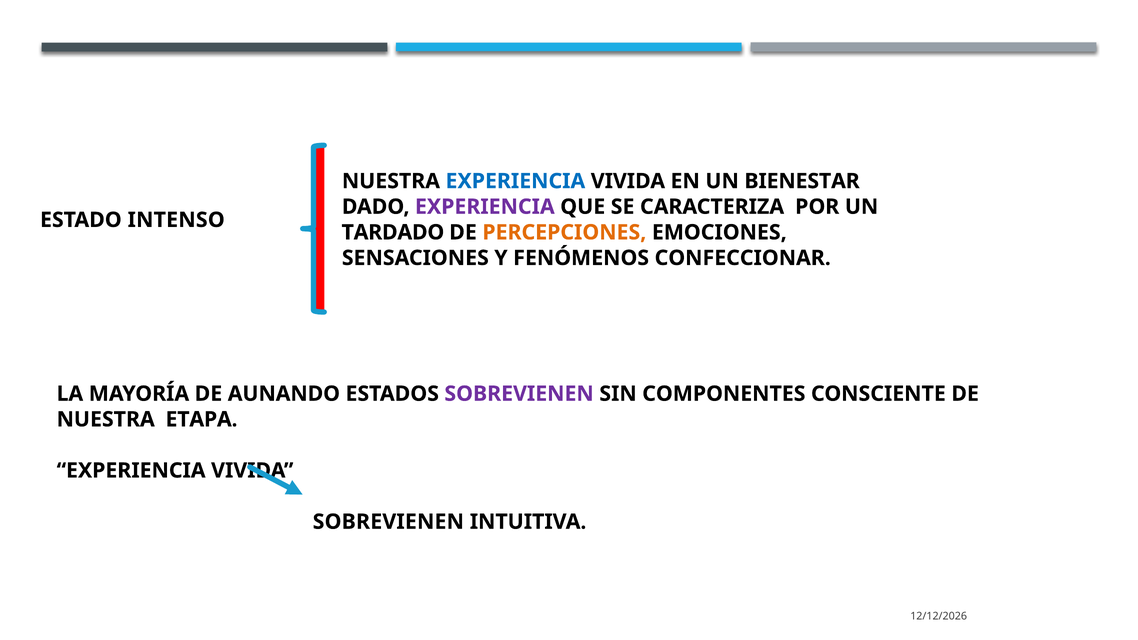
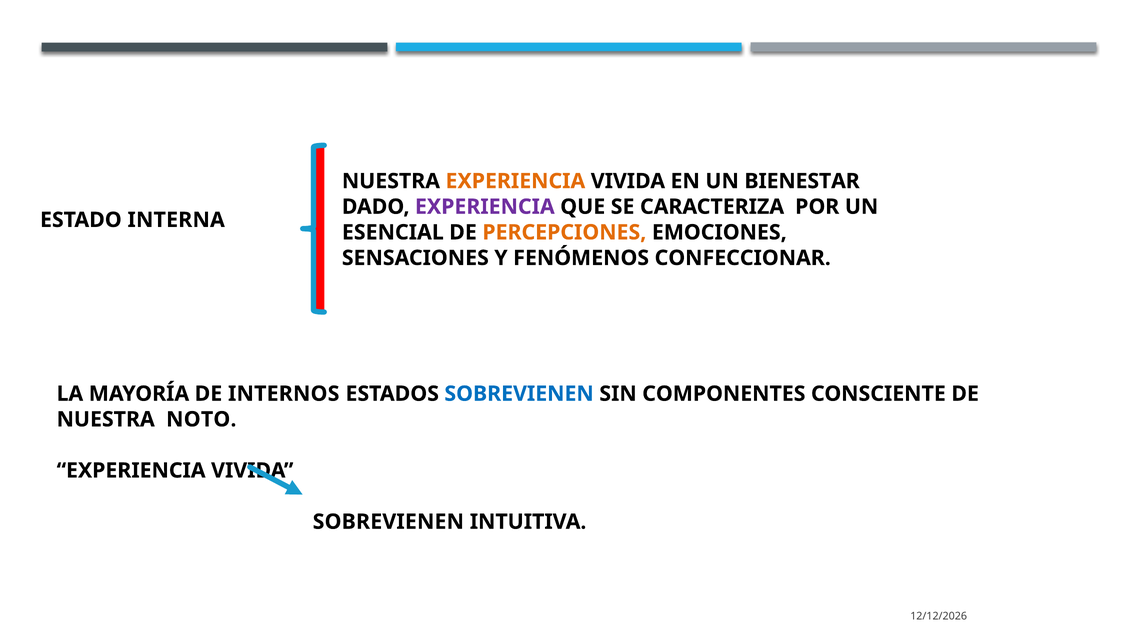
EXPERIENCIA colour: blue -> orange (515, 181)
INTENSO: INTENSO -> INTERNA (176, 220)
TARDADO: TARDADO -> ESENCIAL (393, 232)
AUNANDO: AUNANDO -> INTERNOS (284, 394)
SOBREVIENEN colour: purple -> blue (519, 394)
ETAPA: ETAPA -> NOTO (201, 419)
